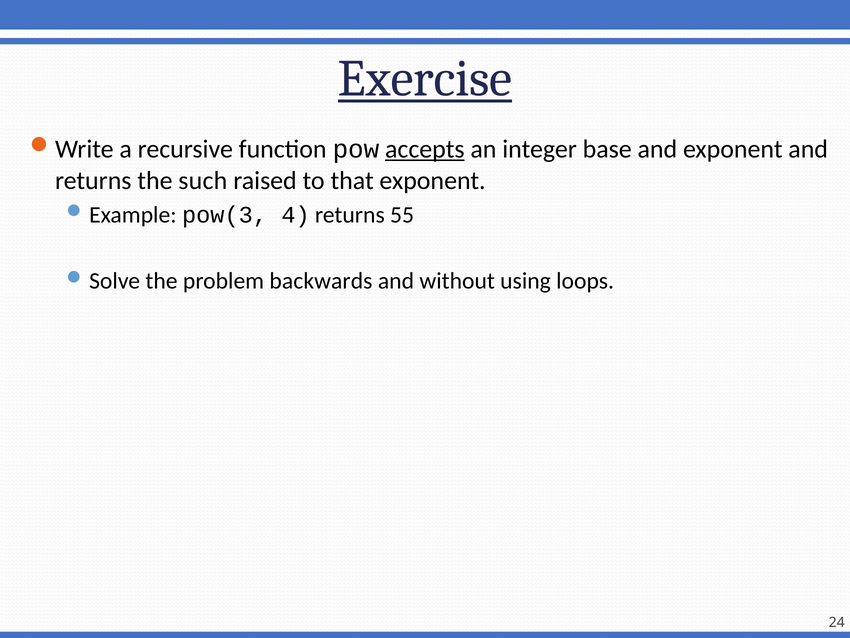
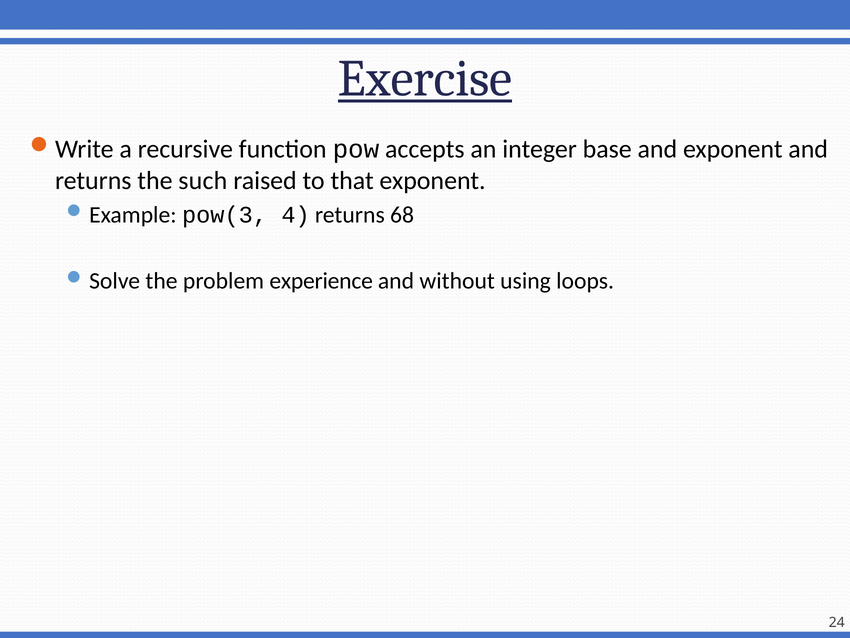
accepts underline: present -> none (425, 149)
55: 55 -> 68 (402, 215)
backwards: backwards -> experience (321, 281)
